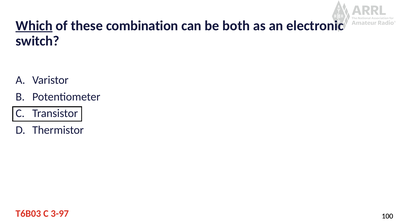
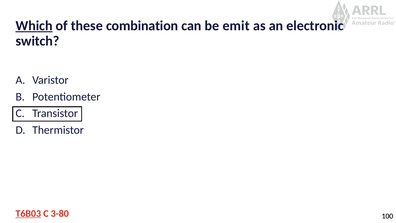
both: both -> emit (236, 26)
T6B03 underline: none -> present (28, 213)
3-97: 3-97 -> 3-80 (60, 213)
